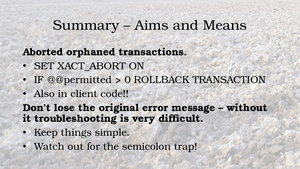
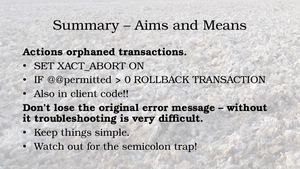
Aborted: Aborted -> Actions (43, 52)
